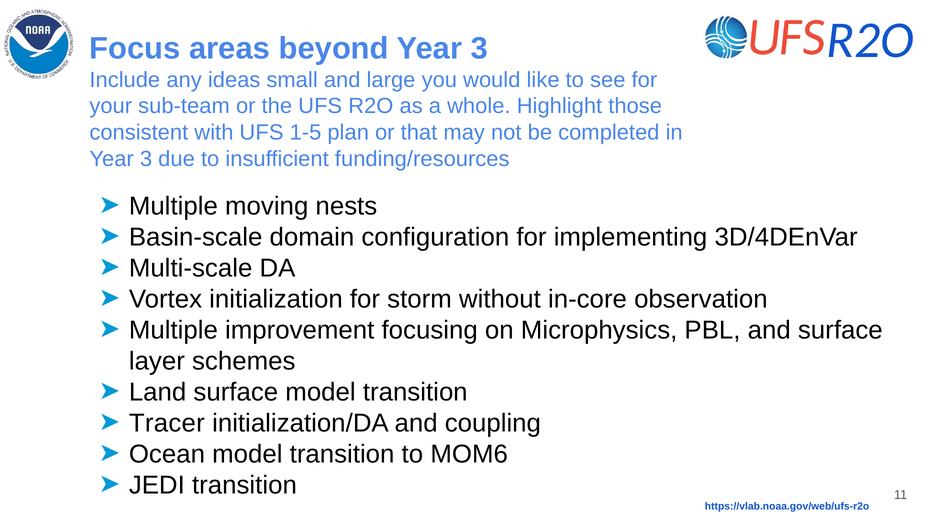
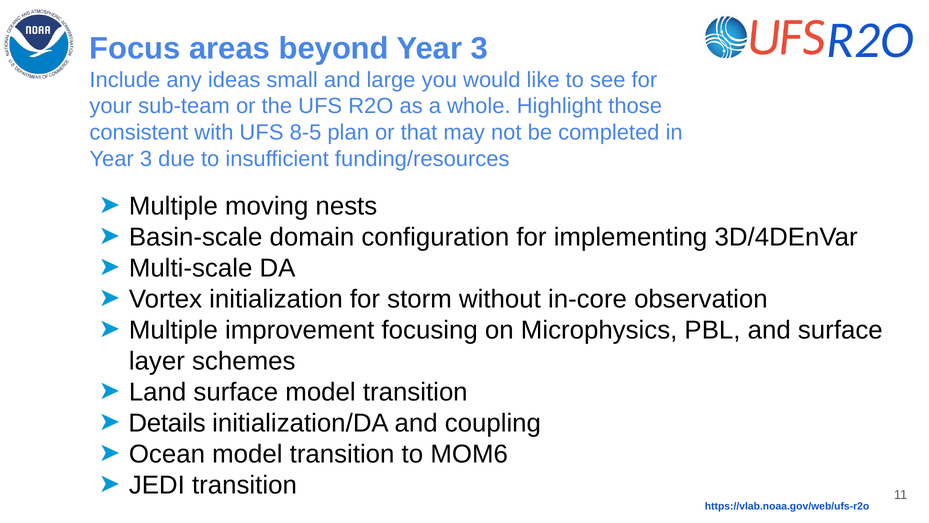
1-5: 1-5 -> 8-5 (305, 132)
Tracer: Tracer -> Details (167, 423)
